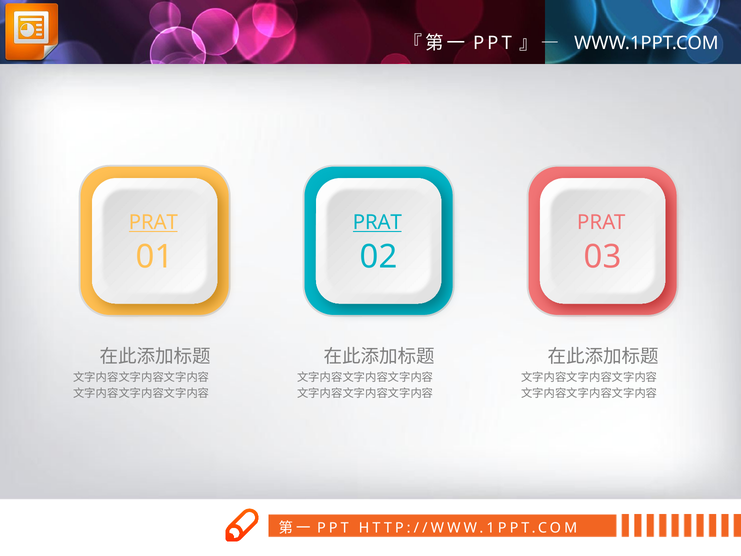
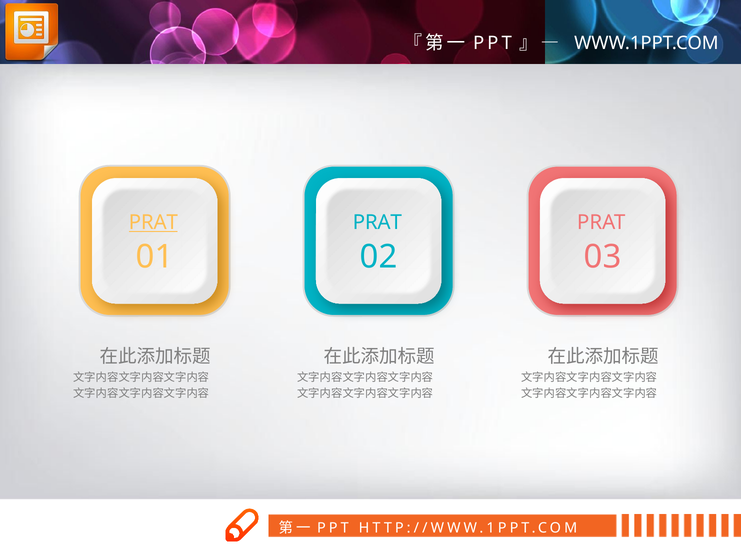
PRAT underline: present -> none (377, 223)
